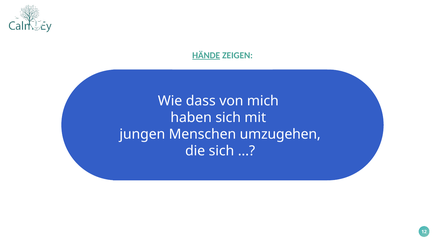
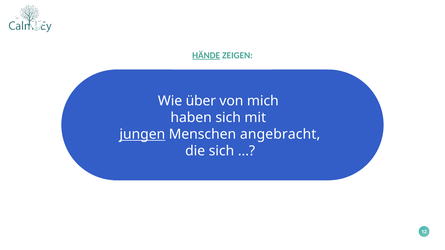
dass: dass -> über (201, 101)
jungen underline: none -> present (142, 134)
umzugehen: umzugehen -> angebracht (280, 134)
